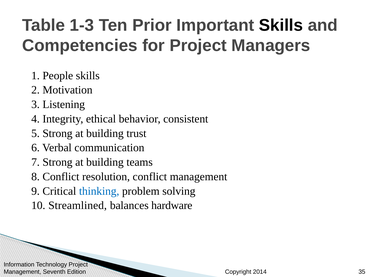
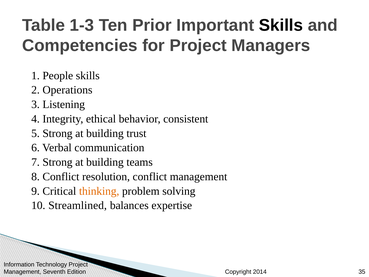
Motivation: Motivation -> Operations (67, 90)
thinking colour: blue -> orange (99, 191)
hardware: hardware -> expertise (172, 205)
